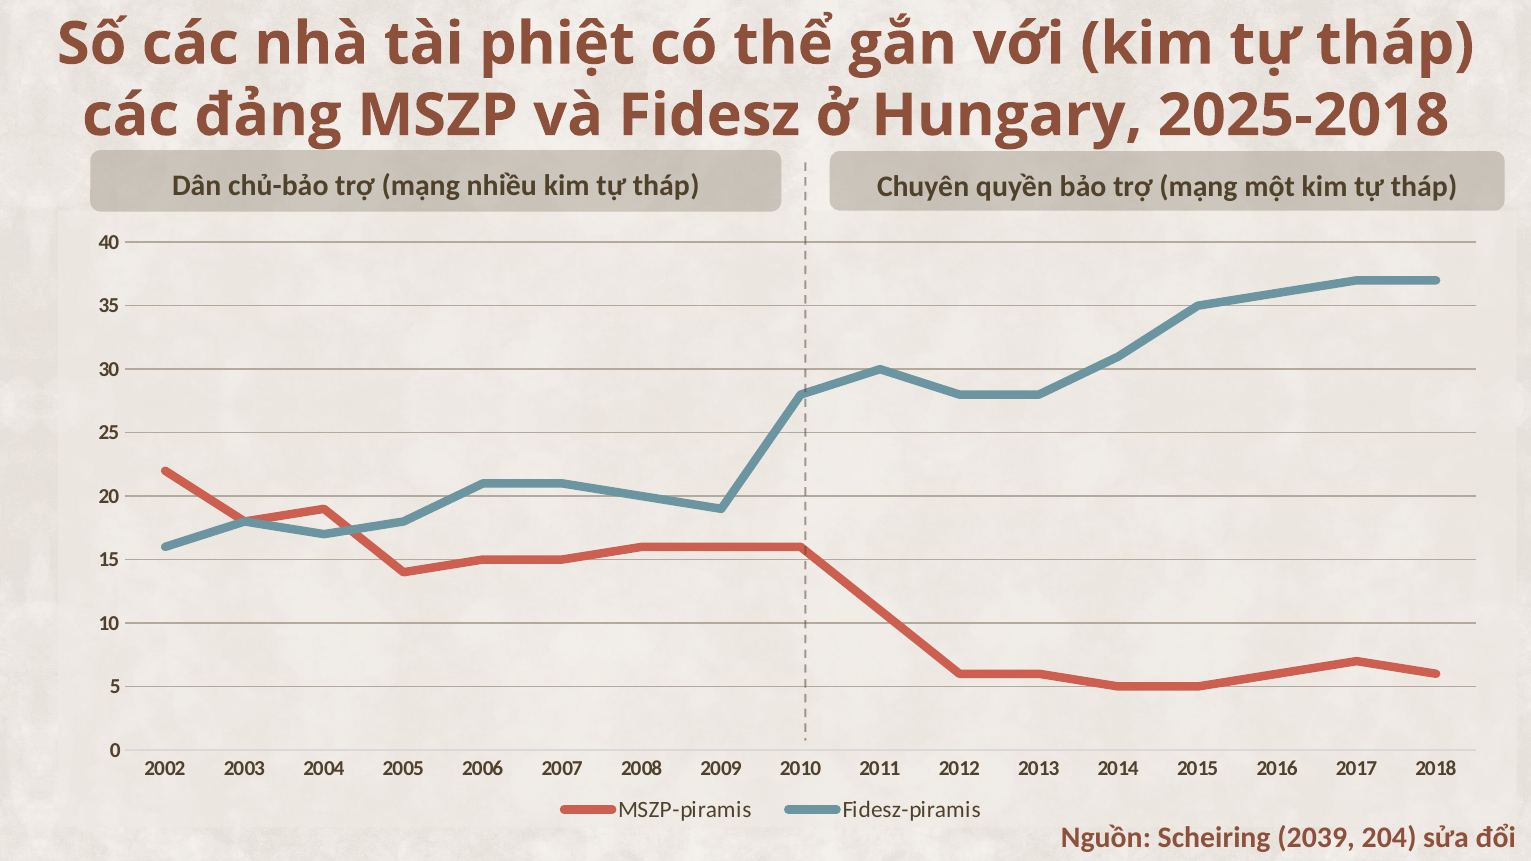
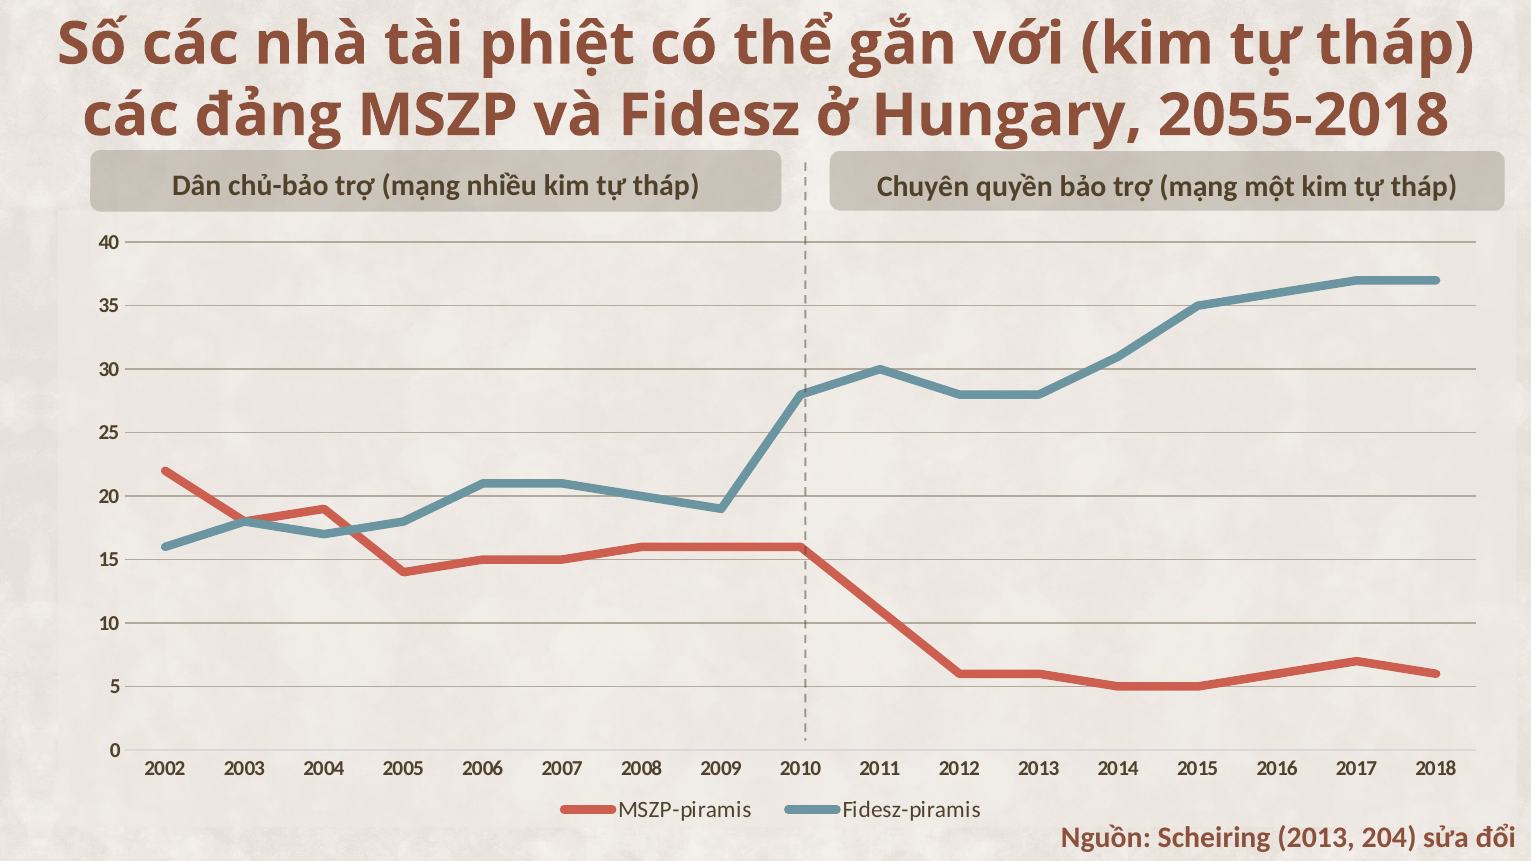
2025-2018: 2025-2018 -> 2055-2018 (1304, 115)
Scheiring 2039: 2039 -> 2013 (1316, 838)
